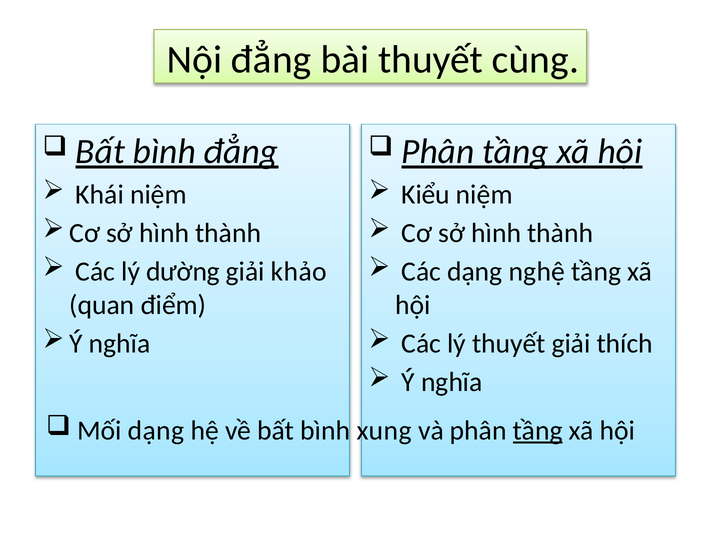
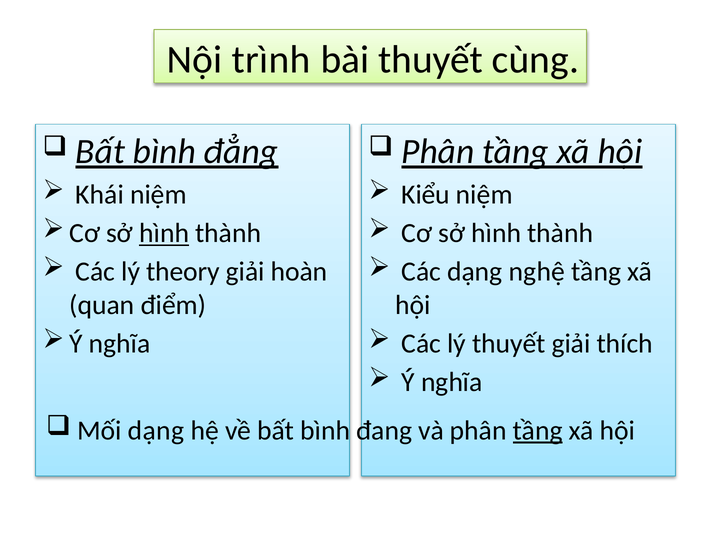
Nội đẳng: đẳng -> trình (271, 60)
hình underline: none -> present (164, 233)
dường: dường -> theory (183, 272)
khảo: khảo -> hoàn (299, 272)
xung: xung -> đang (384, 431)
